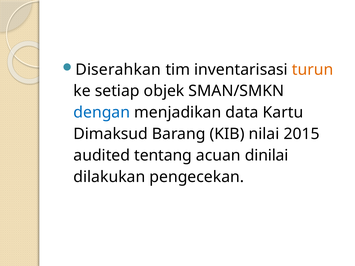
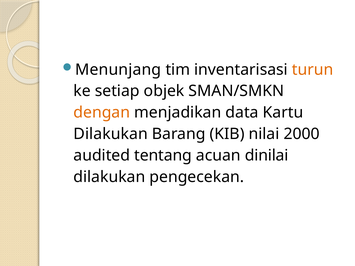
Diserahkan: Diserahkan -> Menunjang (118, 70)
dengan colour: blue -> orange (102, 113)
Dimaksud: Dimaksud -> Dilakukan (111, 134)
2015: 2015 -> 2000 (302, 134)
